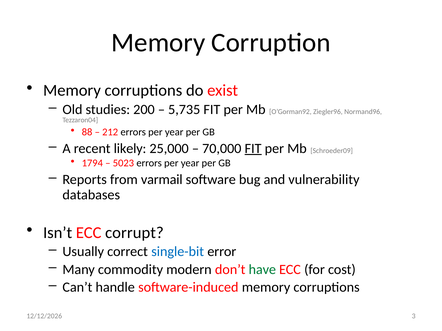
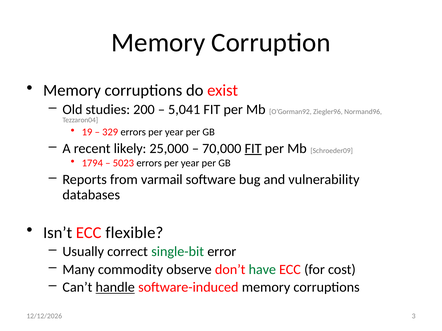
5,735: 5,735 -> 5,041 (184, 110)
88: 88 -> 19 (87, 132)
212: 212 -> 329 (110, 132)
corrupt: corrupt -> flexible (134, 233)
single-bit colour: blue -> green (178, 252)
modern: modern -> observe (189, 270)
handle underline: none -> present (115, 288)
